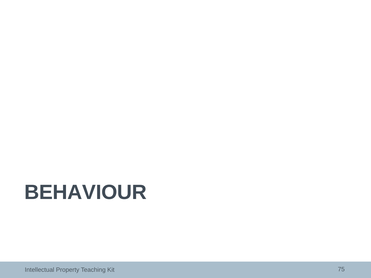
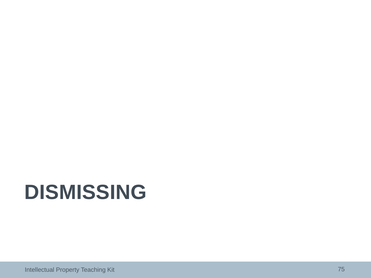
BEHAVIOUR: BEHAVIOUR -> DISMISSING (85, 193)
